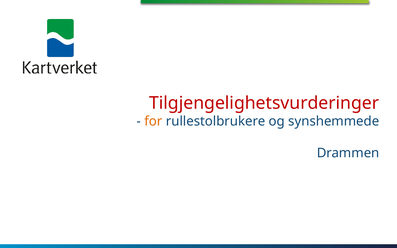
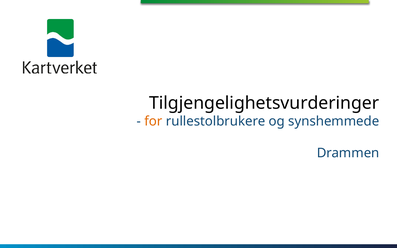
Tilgjengelighetsvurderinger colour: red -> black (264, 103)
